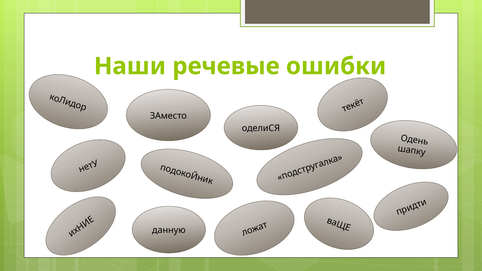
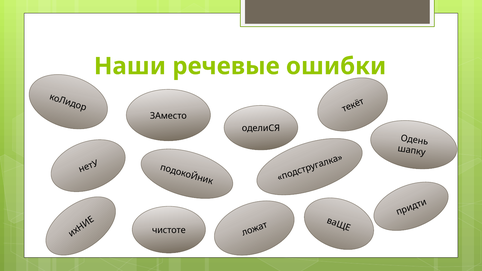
данную: данную -> чистоте (169, 230)
